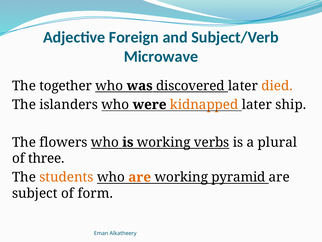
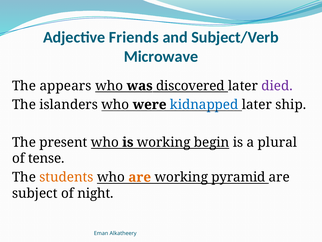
Foreign: Foreign -> Friends (134, 37)
together: together -> appears (66, 86)
died colour: orange -> purple (277, 86)
kidnapped colour: orange -> blue (204, 104)
flowers: flowers -> present (63, 142)
verbs: verbs -> begin (212, 142)
three: three -> tense (46, 158)
form: form -> night (95, 193)
